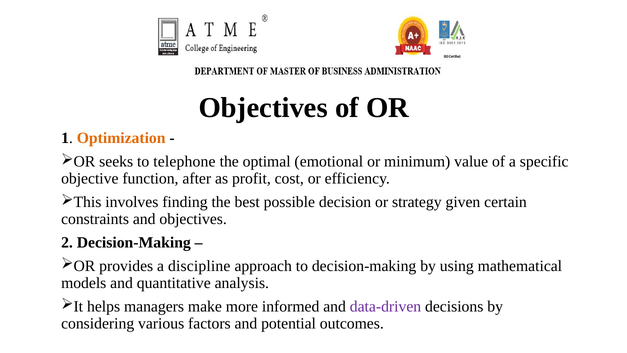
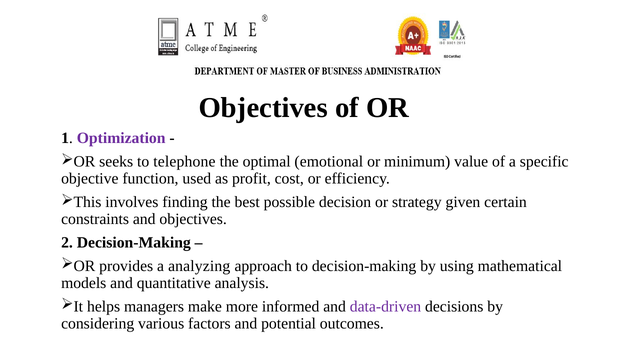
Optimization colour: orange -> purple (121, 138)
after: after -> used (197, 179)
discipline: discipline -> analyzing (199, 266)
